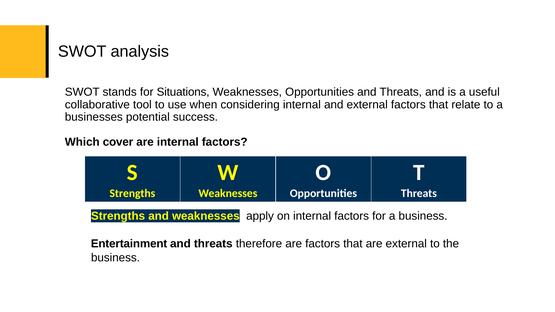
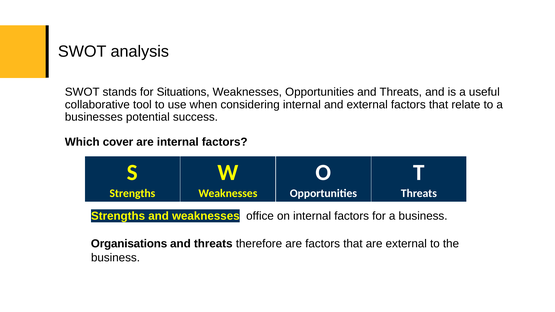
apply: apply -> office (260, 216)
Entertainment: Entertainment -> Organisations (129, 244)
